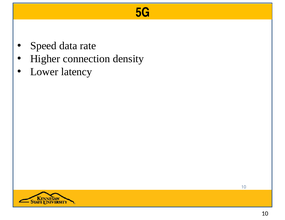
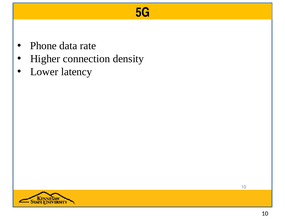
Speed: Speed -> Phone (43, 46)
